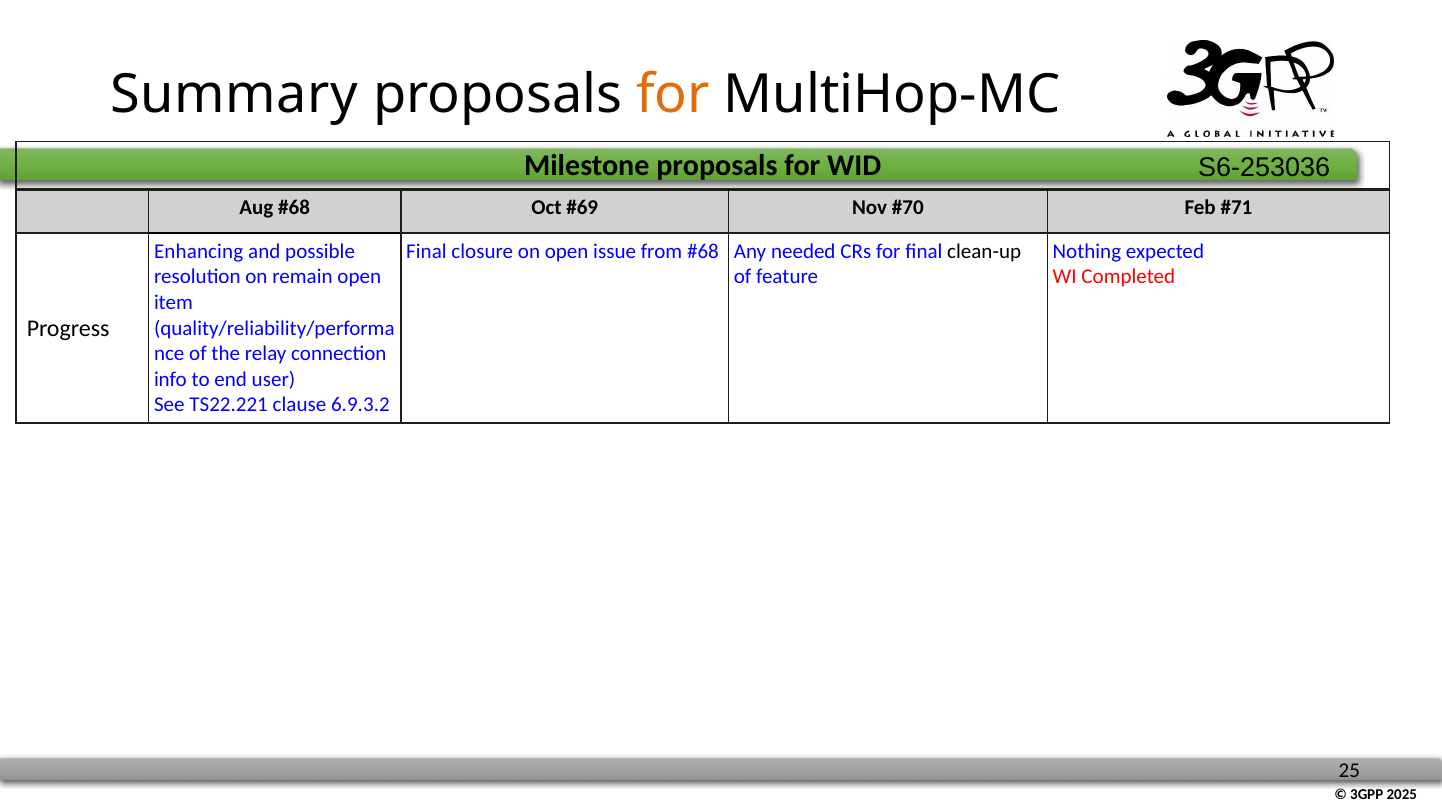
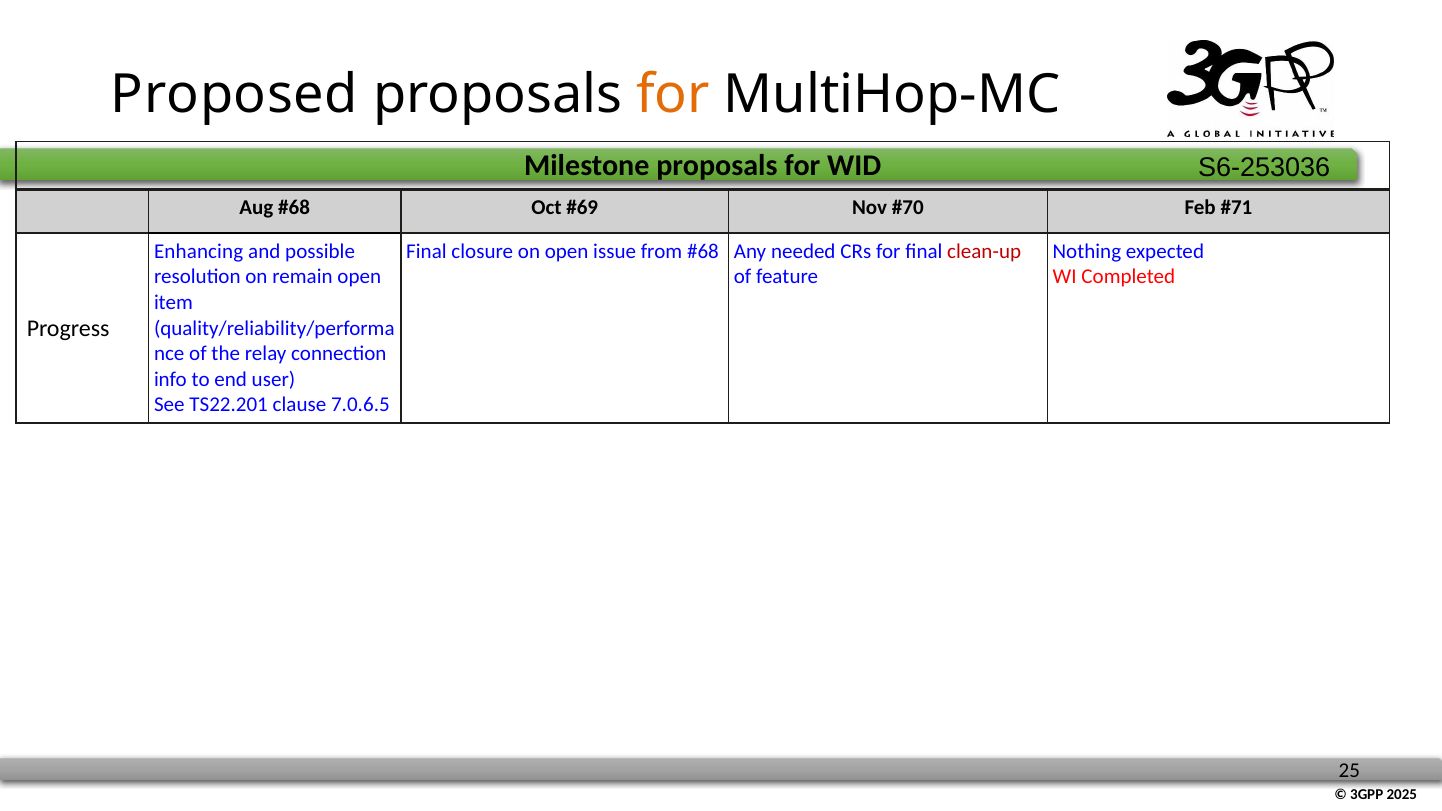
Summary: Summary -> Proposed (234, 94)
clean-up colour: black -> red (984, 252)
TS22.221: TS22.221 -> TS22.201 (229, 405)
6.9.3.2: 6.9.3.2 -> 7.0.6.5 (360, 405)
